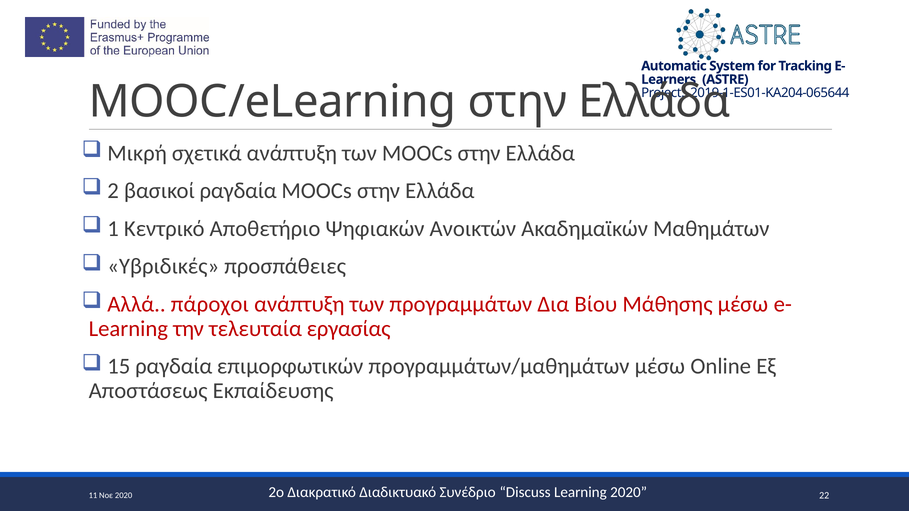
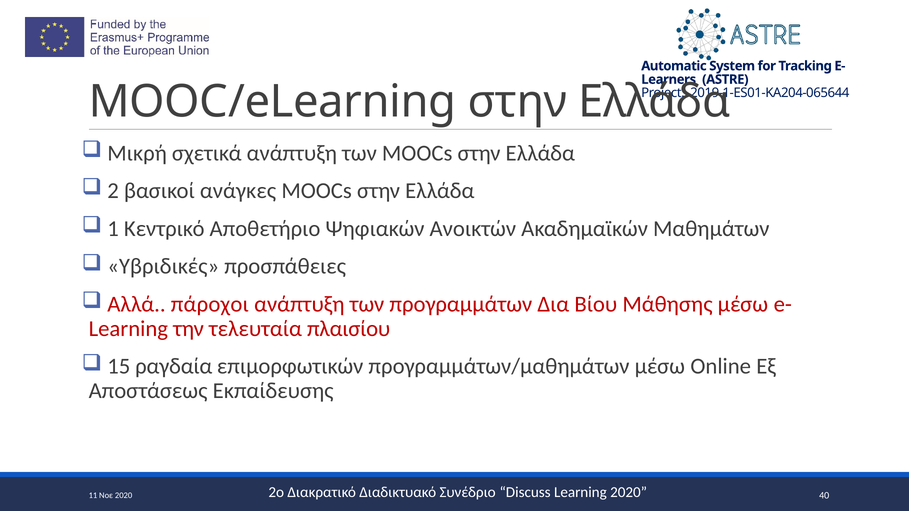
βασικοί ραγδαία: ραγδαία -> ανάγκες (238, 191)
εργασίας: εργασίας -> πλαισίου (349, 329)
22: 22 -> 40 (824, 496)
